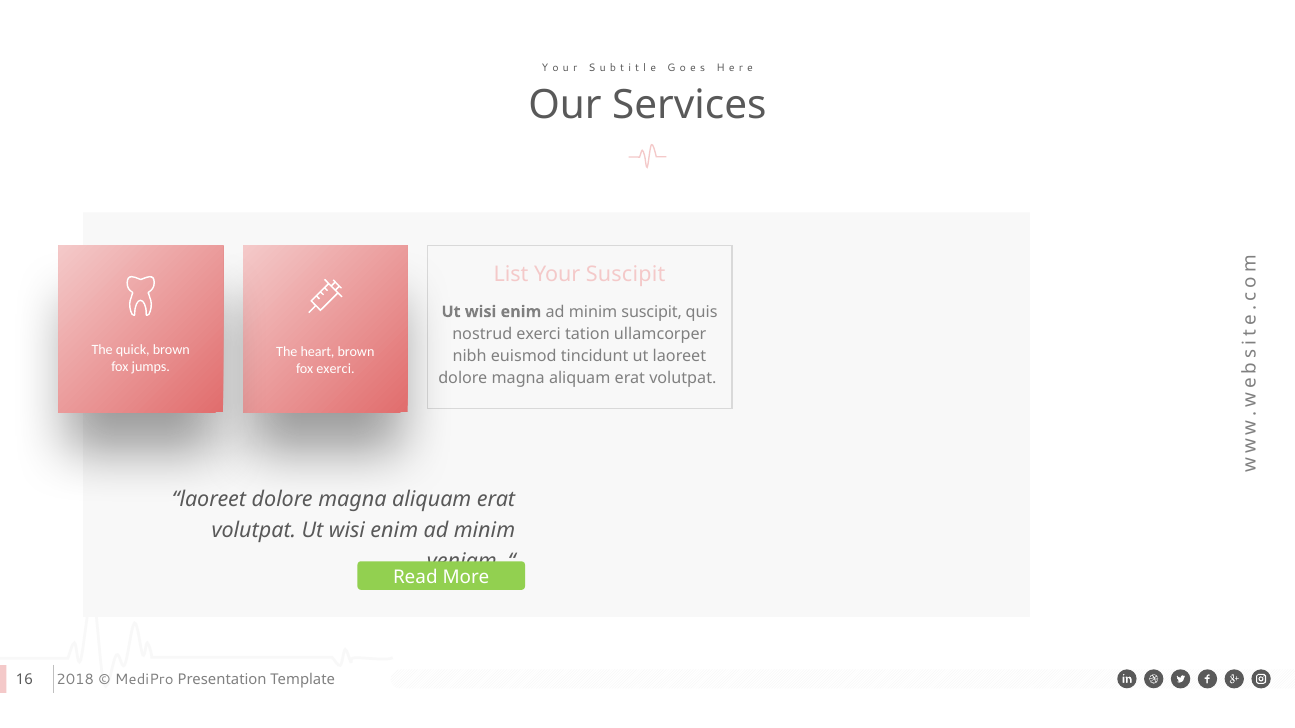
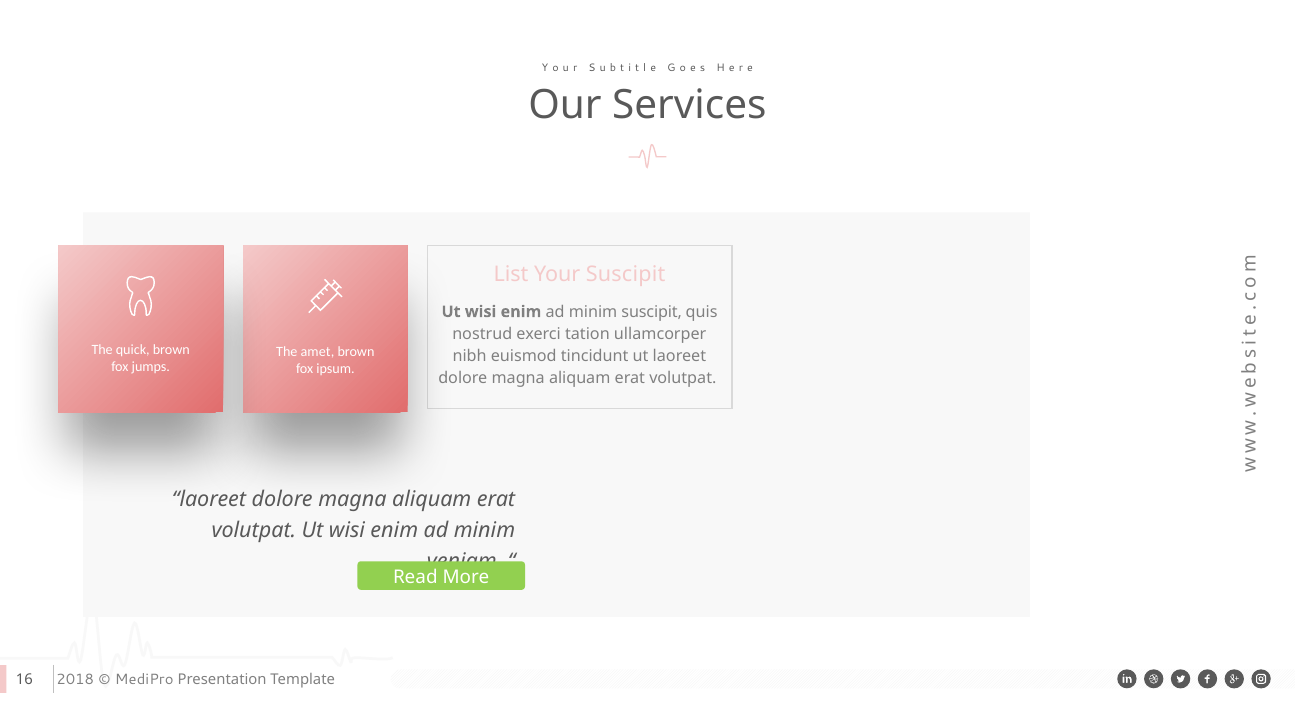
heart: heart -> amet (317, 352)
exerci: exerci -> ipsum (336, 369)
